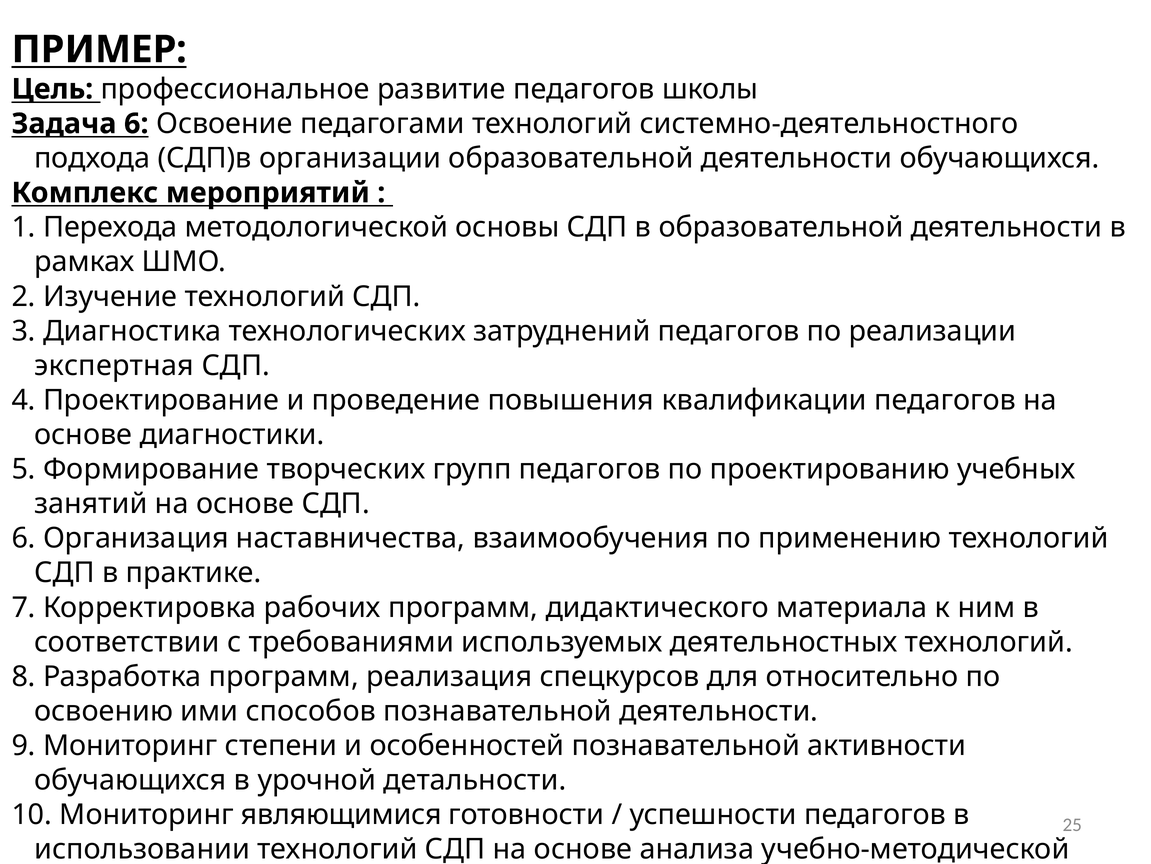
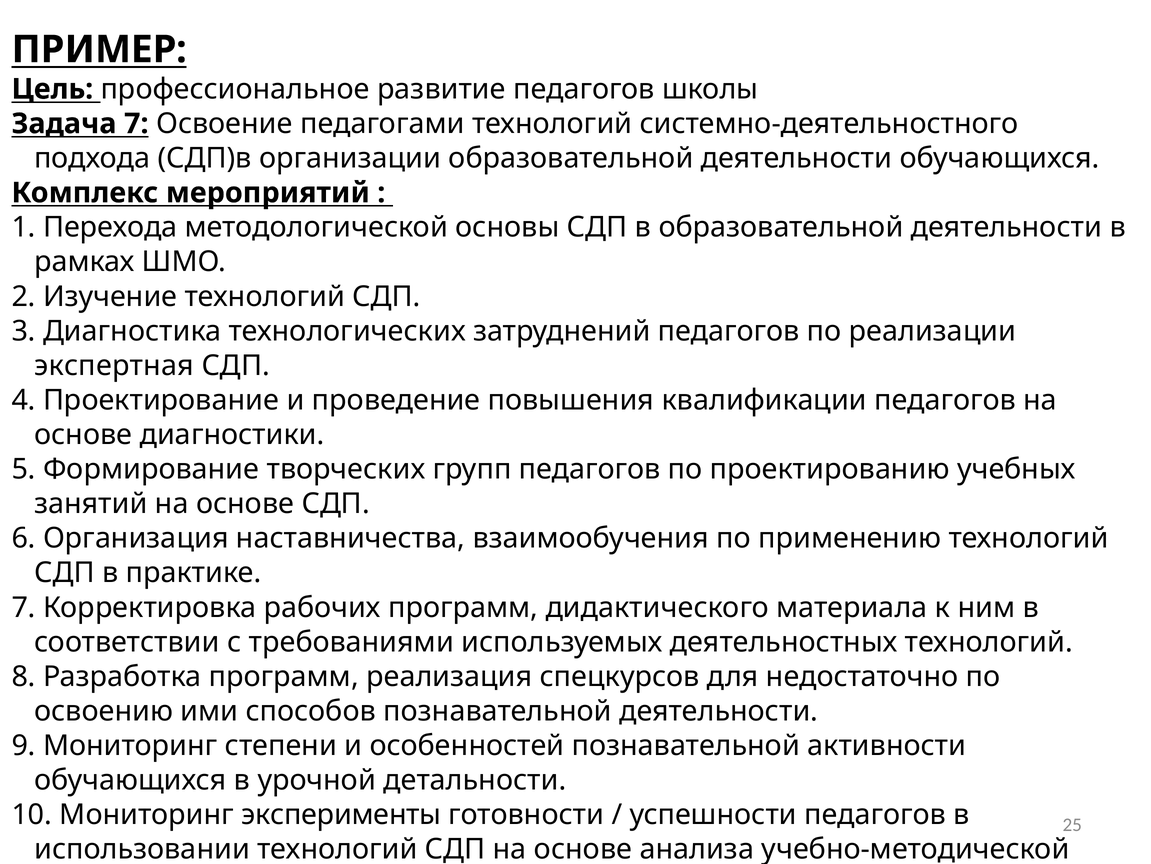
Задача 6: 6 -> 7 (136, 124)
относительно: относительно -> недостаточно (862, 676)
являющимися: являющимися -> эксперименты (341, 814)
